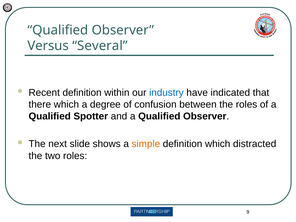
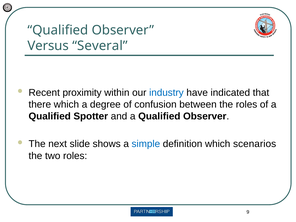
Recent definition: definition -> proximity (82, 93)
simple colour: orange -> blue (146, 144)
distracted: distracted -> scenarios (255, 144)
